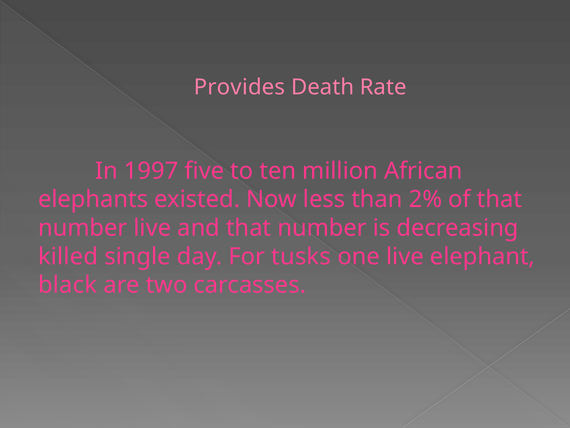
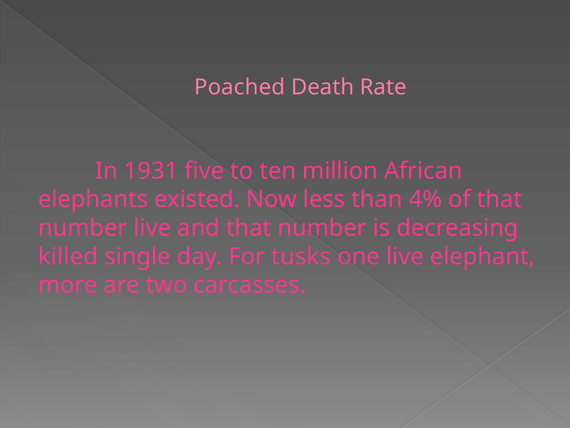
Provides: Provides -> Poached (240, 87)
1997: 1997 -> 1931 (151, 171)
2%: 2% -> 4% (425, 199)
black: black -> more (68, 285)
